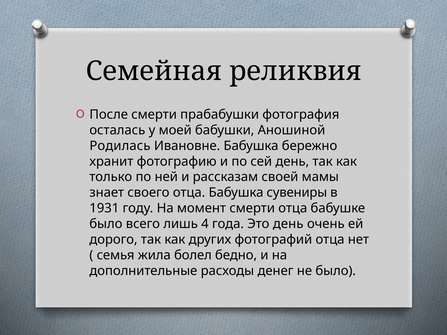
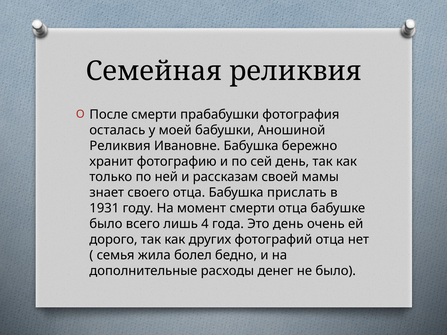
Родилась: Родилась -> Реликвия (120, 146)
сувениры: сувениры -> прислать (297, 193)
